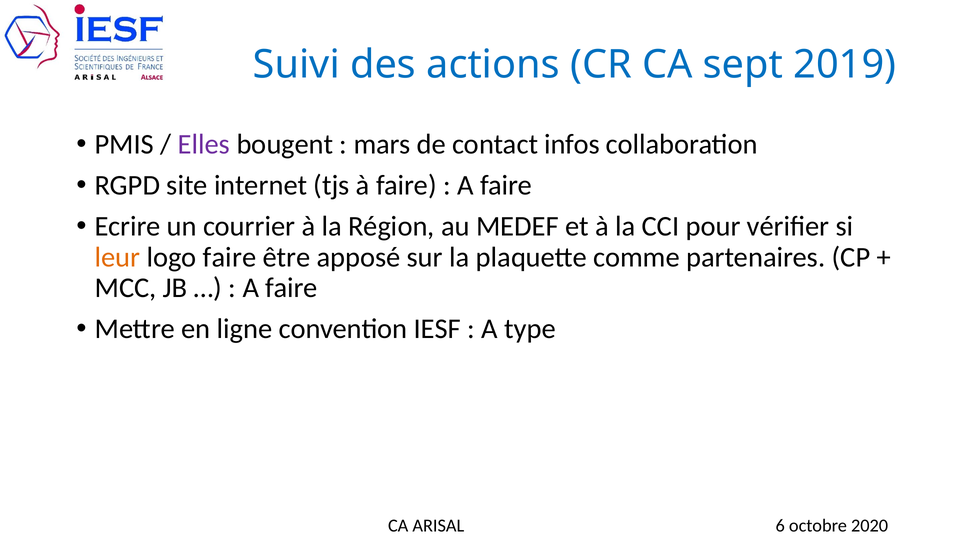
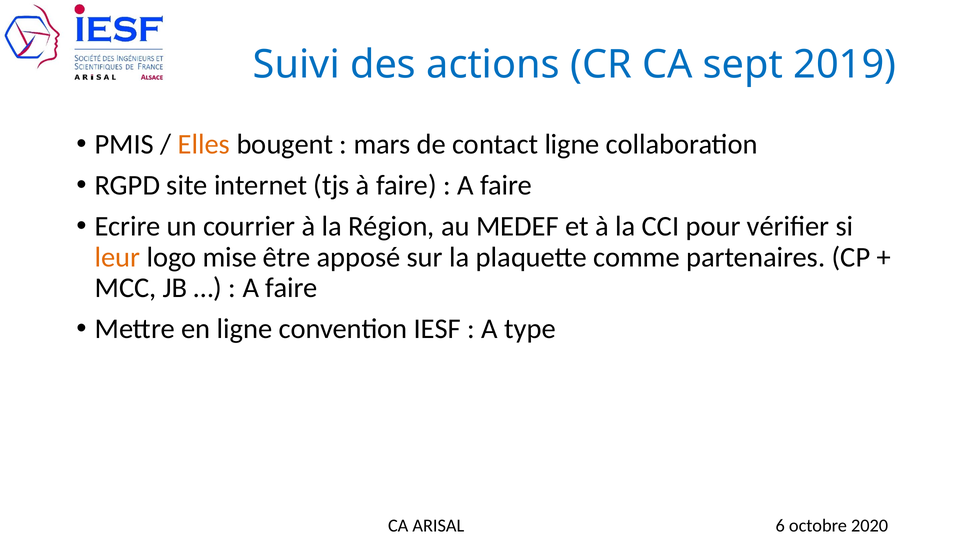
Elles colour: purple -> orange (204, 145)
contact infos: infos -> ligne (572, 145)
logo faire: faire -> mise (230, 257)
